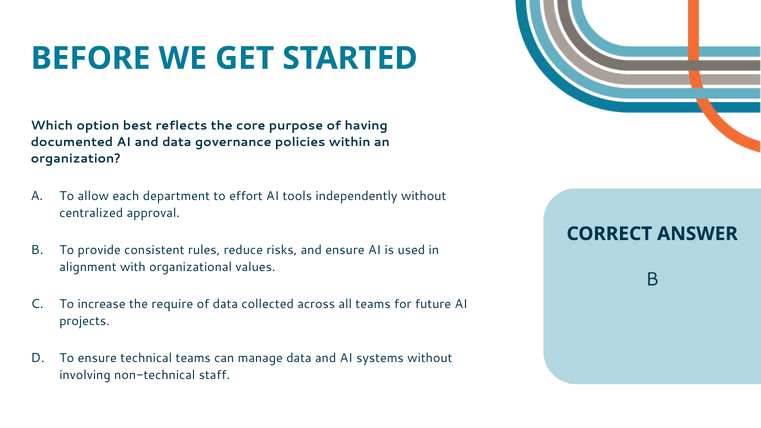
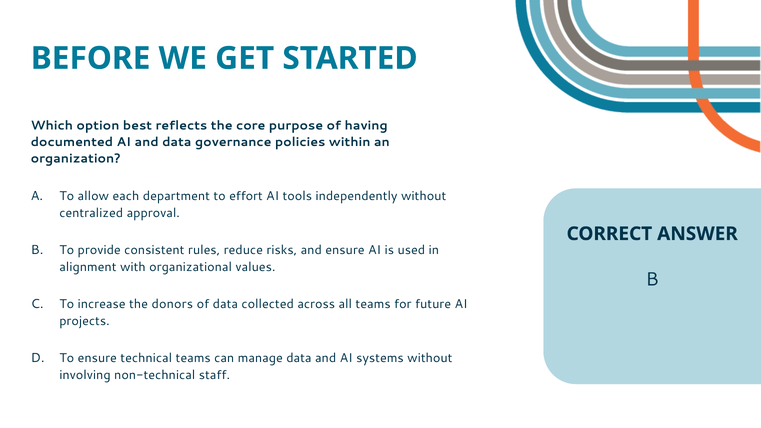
require: require -> donors (172, 304)
